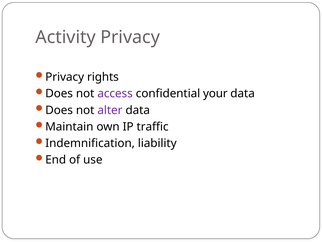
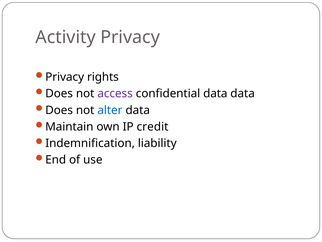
confidential your: your -> data (215, 93)
alter colour: purple -> blue (110, 110)
traffic: traffic -> credit (153, 126)
